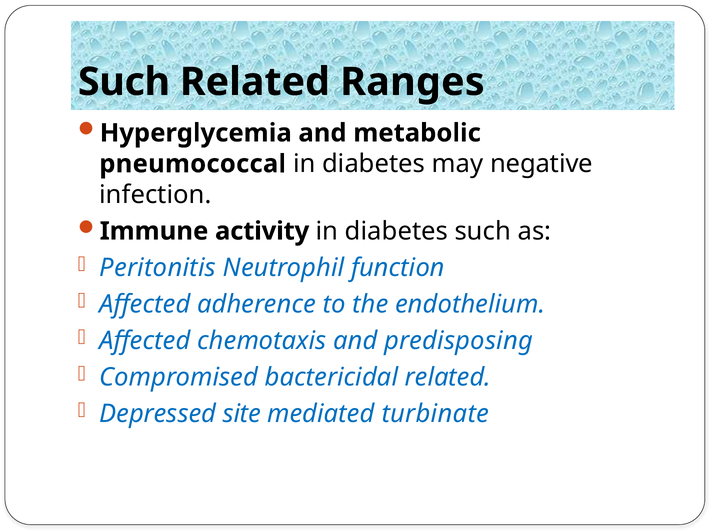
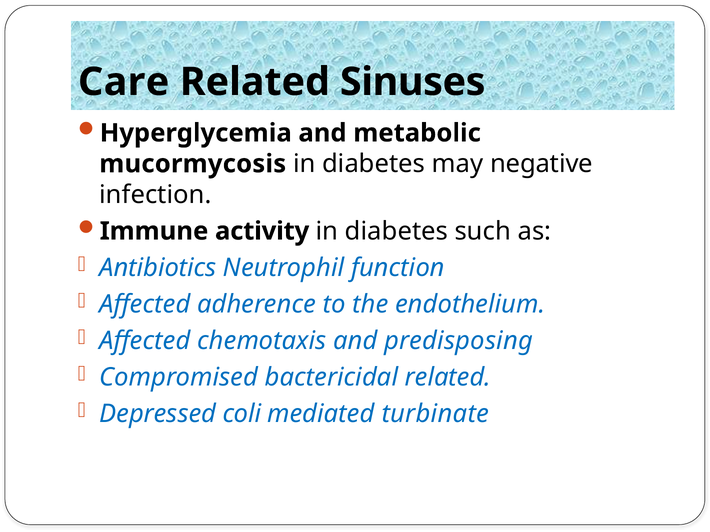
Such: Such -> Care (124, 82)
Ranges: Ranges -> Sinuses (413, 82)
pneumococcal: pneumococcal -> mucormycosis (193, 164)
Peritonitis: Peritonitis -> Antibiotics (158, 268)
site: site -> coli (242, 414)
